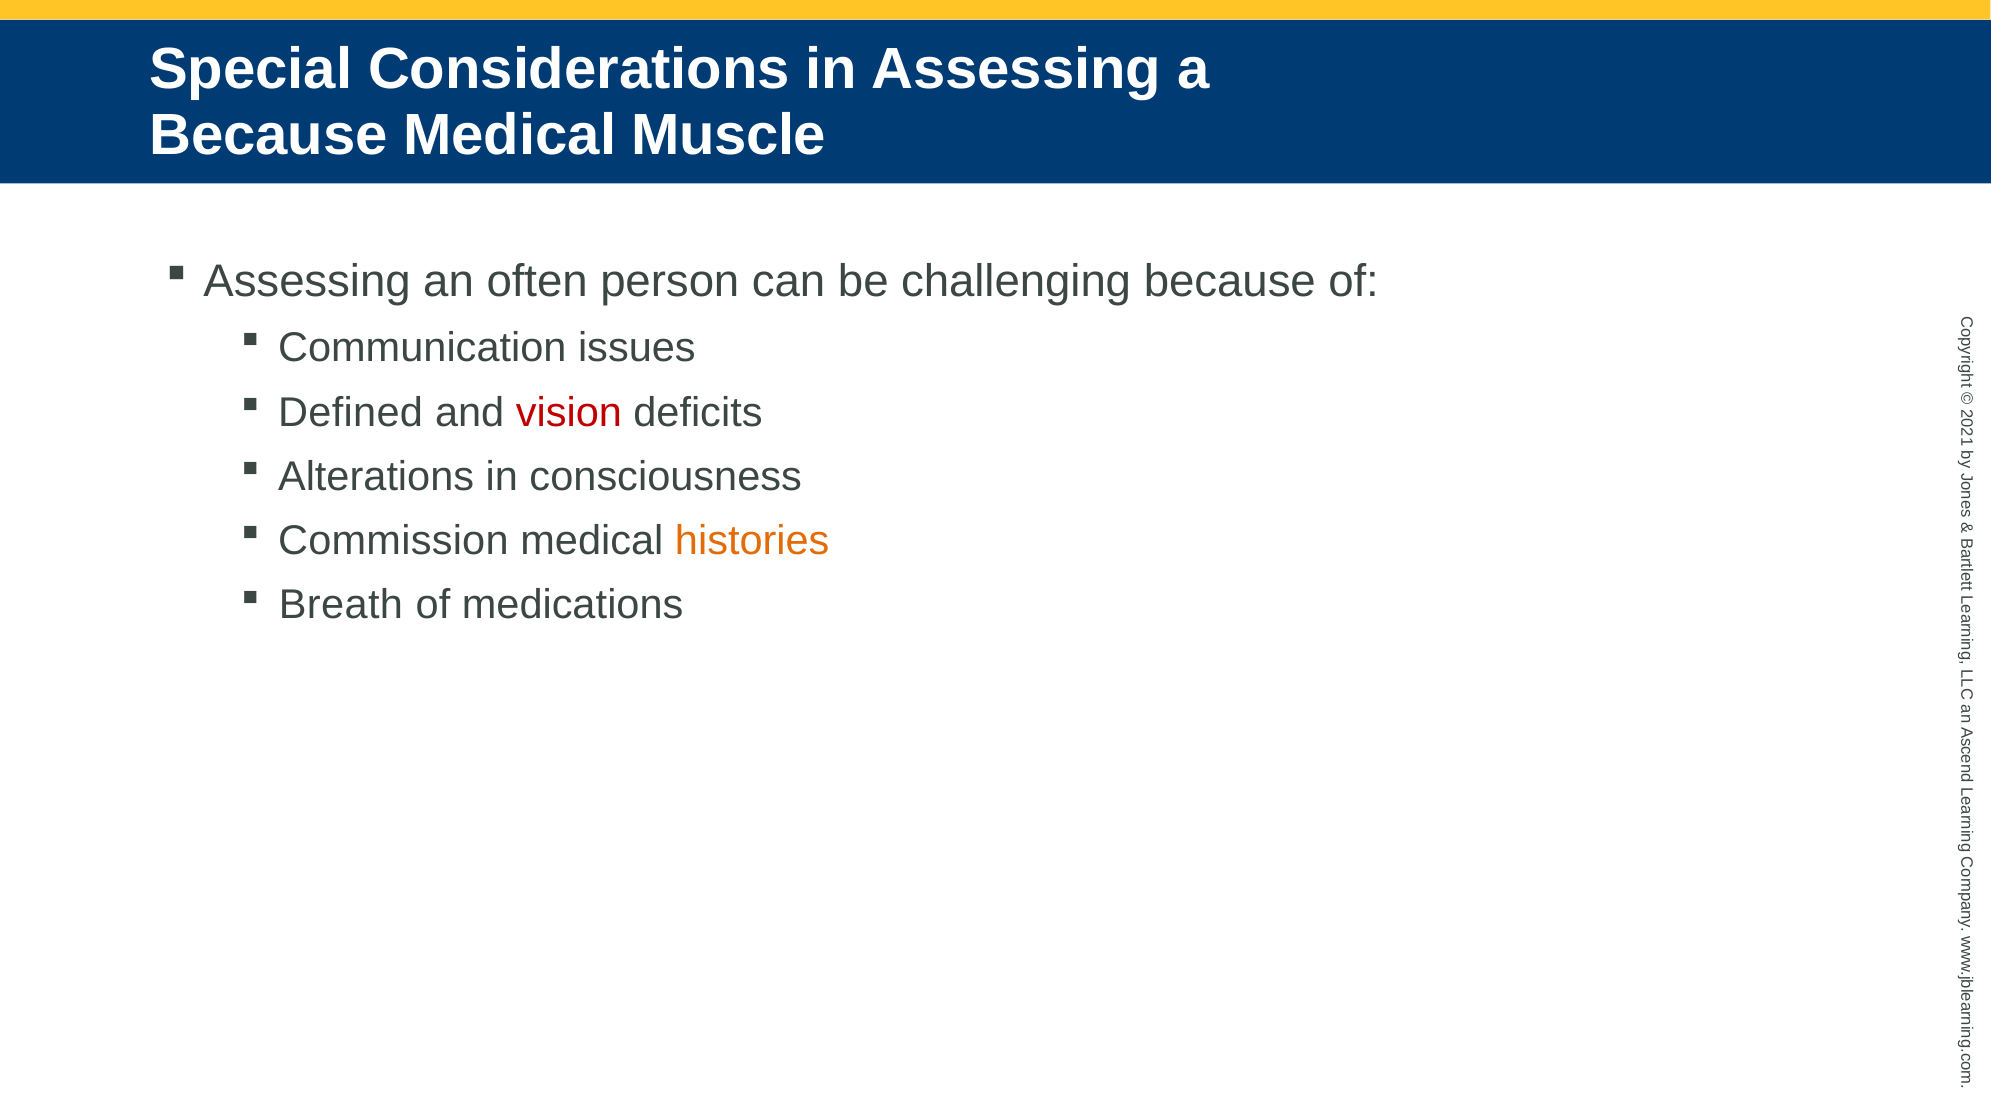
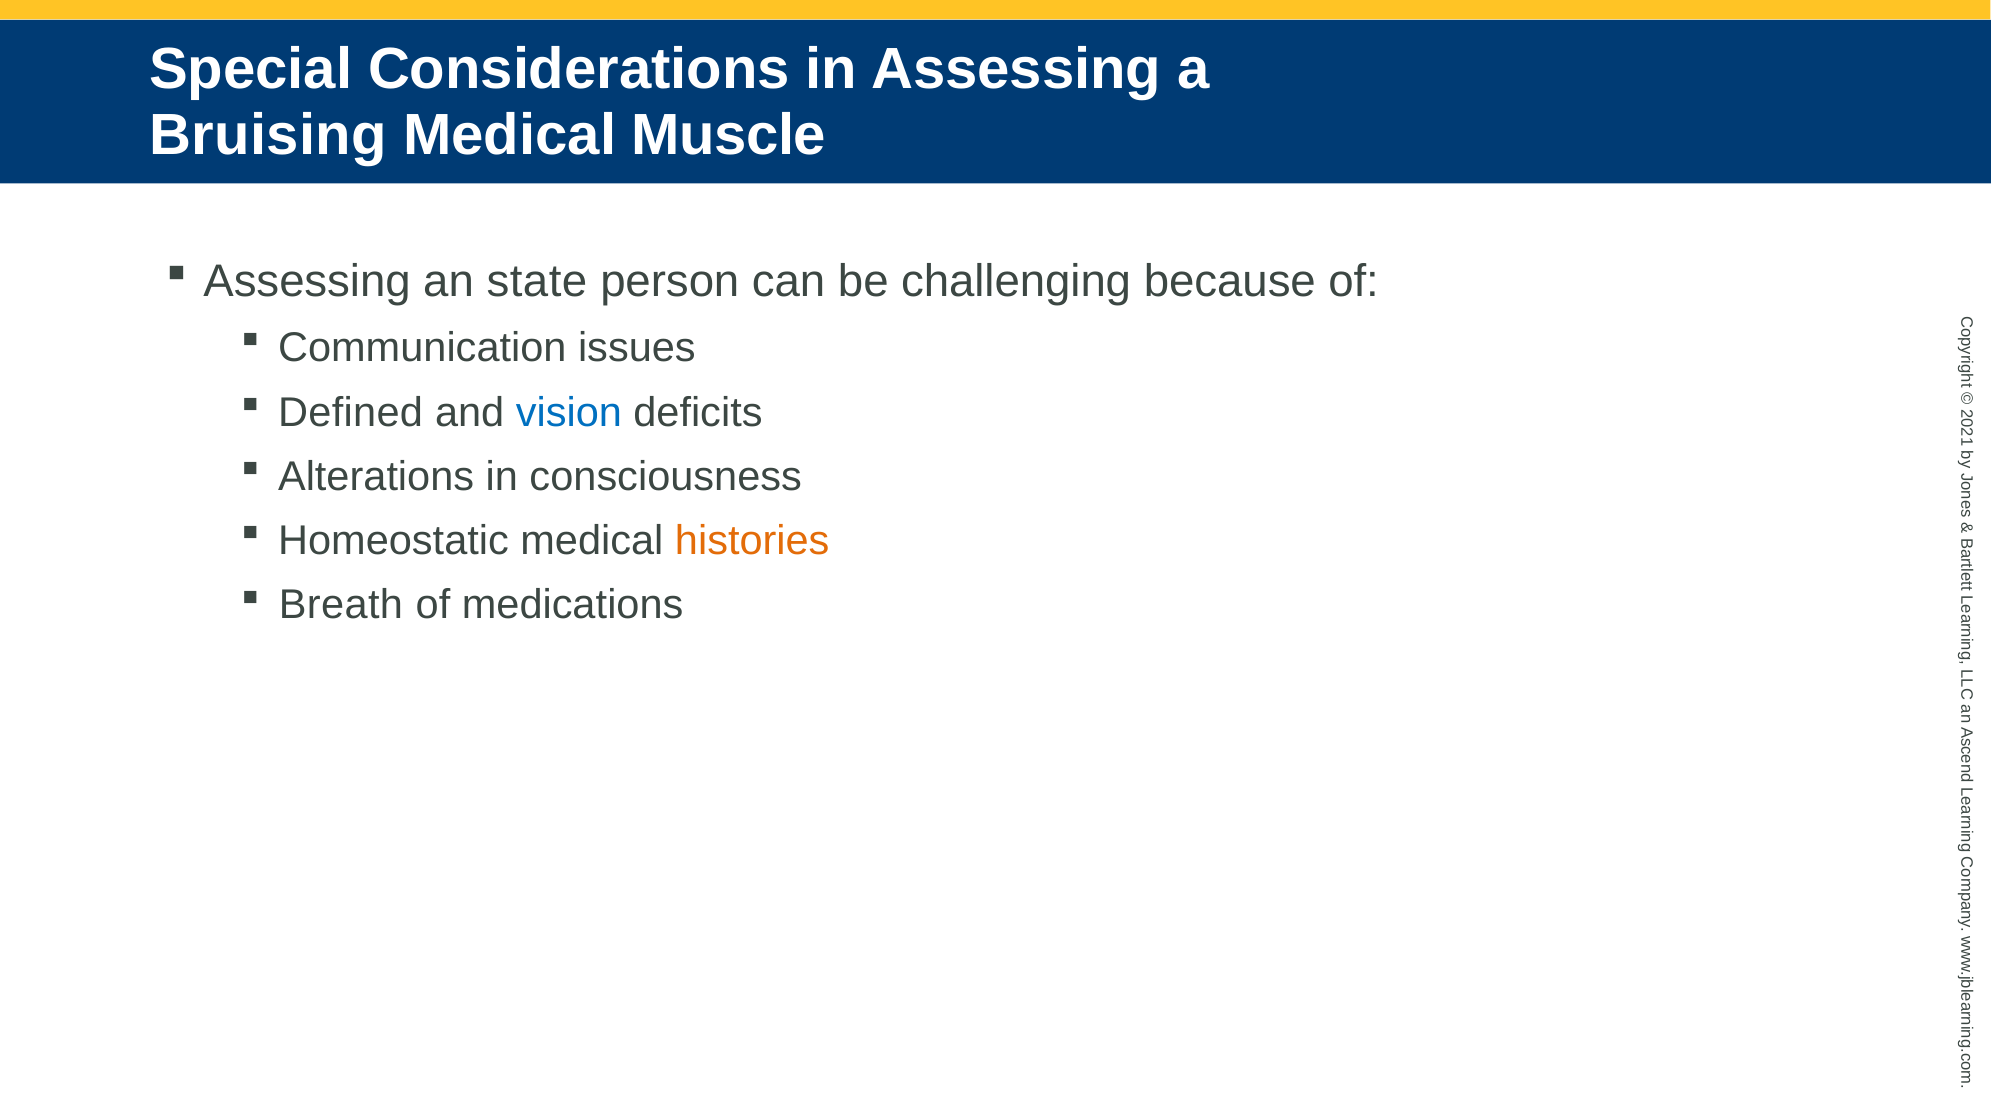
Because: Because -> Bruising (268, 135)
often: often -> state (537, 281)
vision colour: red -> blue (569, 412)
Commission: Commission -> Homeostatic (393, 541)
